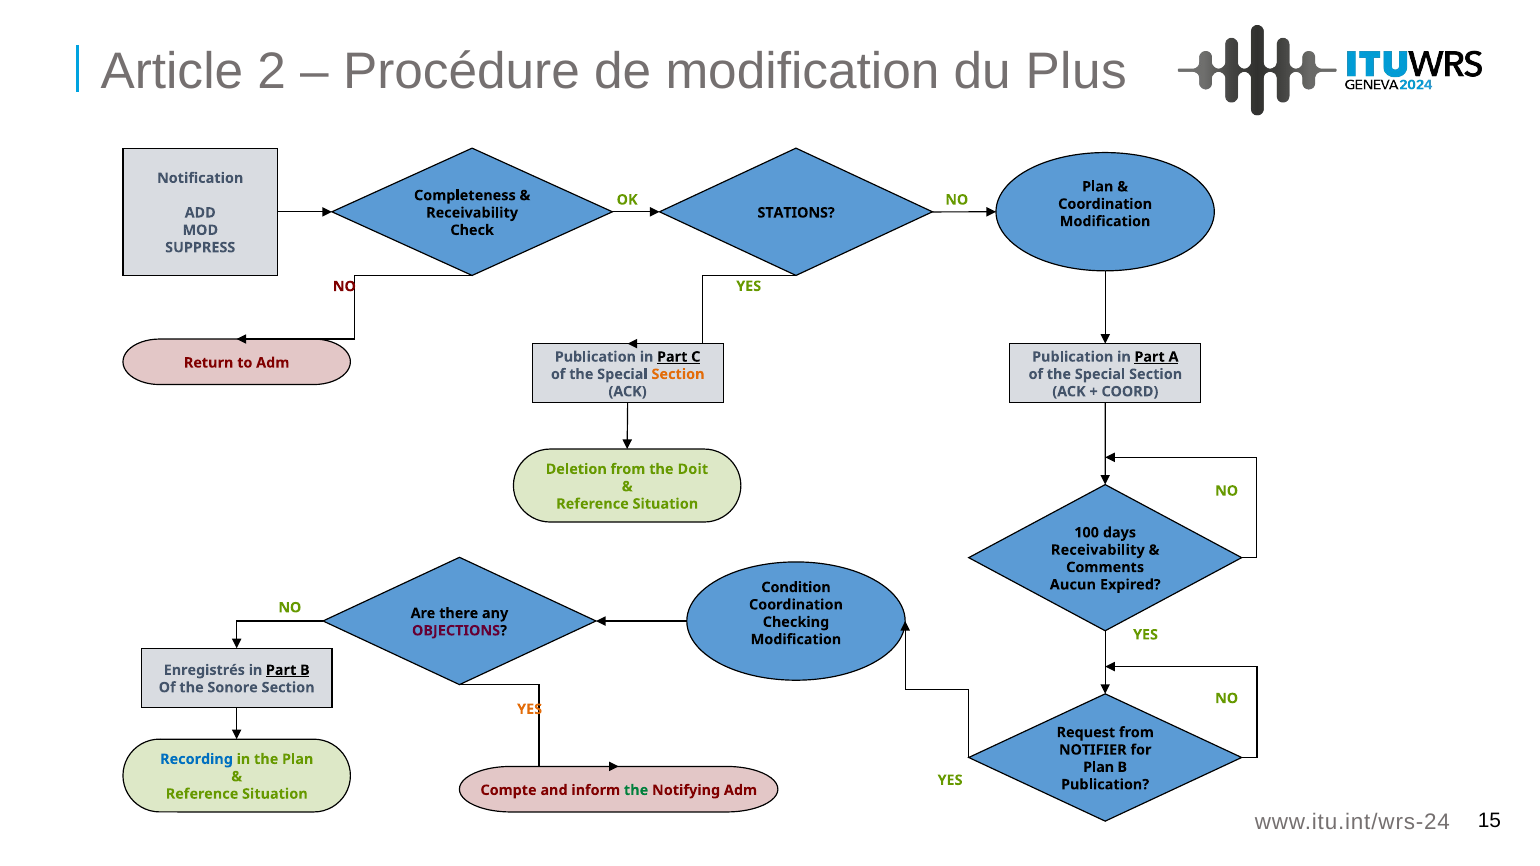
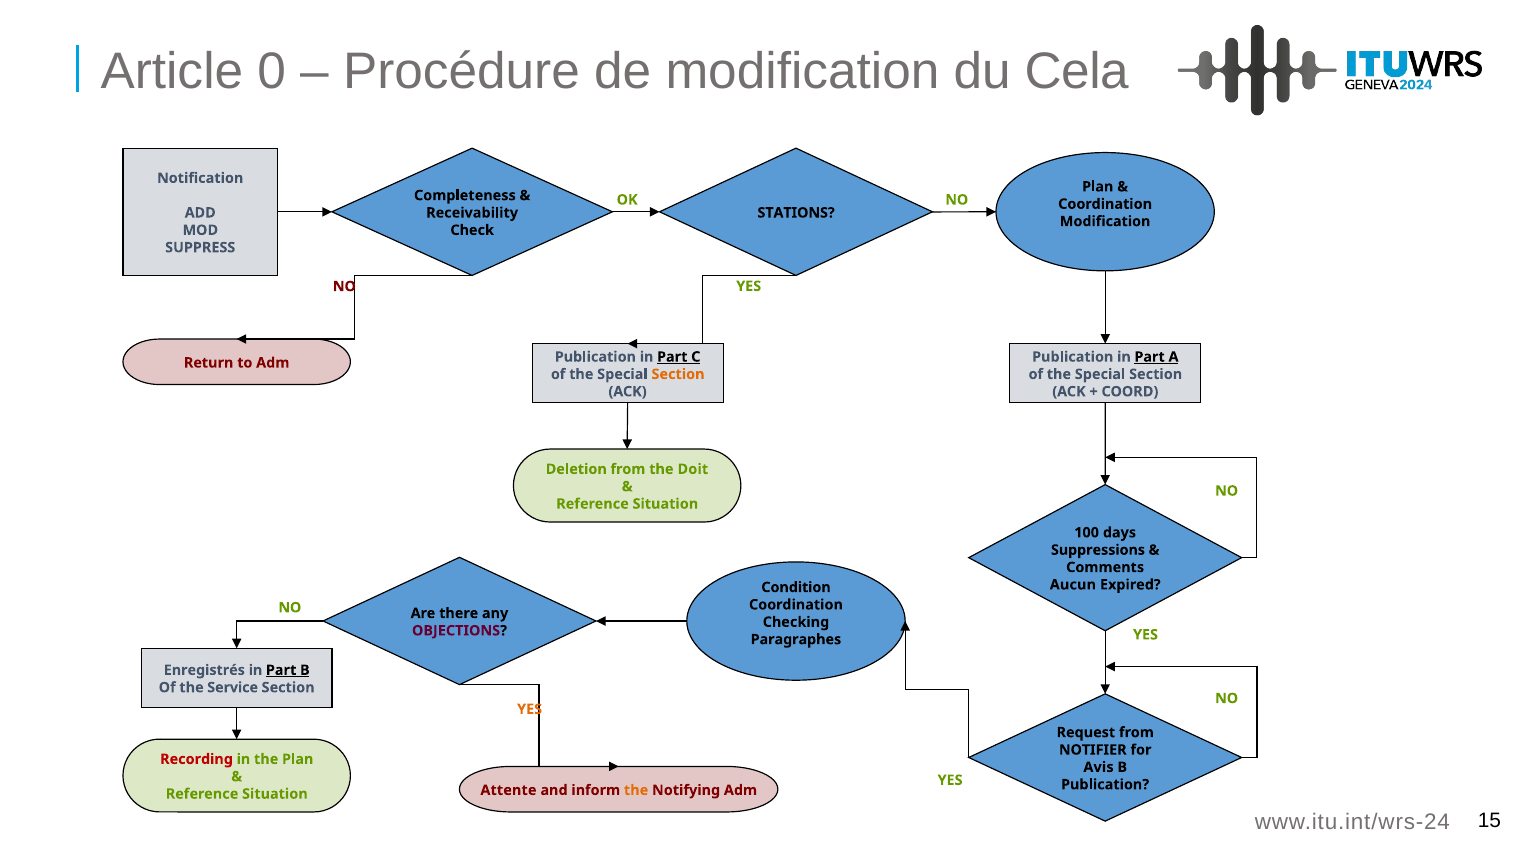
2: 2 -> 0 (272, 72)
Plus: Plus -> Cela (1077, 72)
Receivability: Receivability -> Suppressions (1098, 550)
Modification: Modification -> Paragraphes (796, 640)
Sonore: Sonore -> Service (233, 688)
Recording colour: blue -> red (196, 759)
Plan: Plan -> Avis (1098, 767)
Compte: Compte -> Attente (508, 790)
the colour: green -> orange (636, 790)
